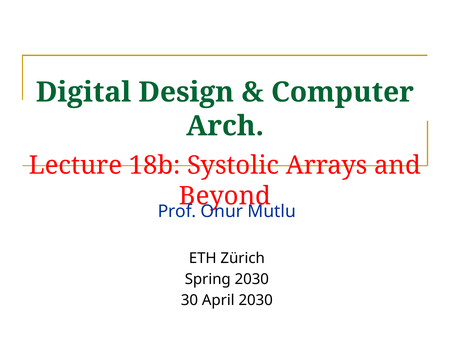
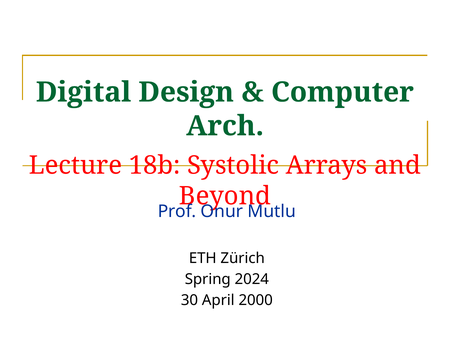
Spring 2030: 2030 -> 2024 (252, 280)
April 2030: 2030 -> 2000 (256, 301)
